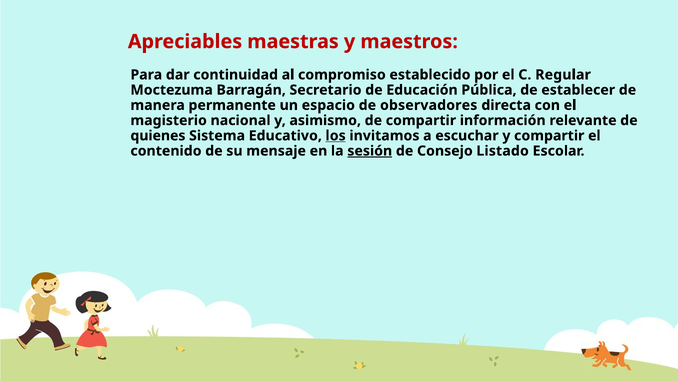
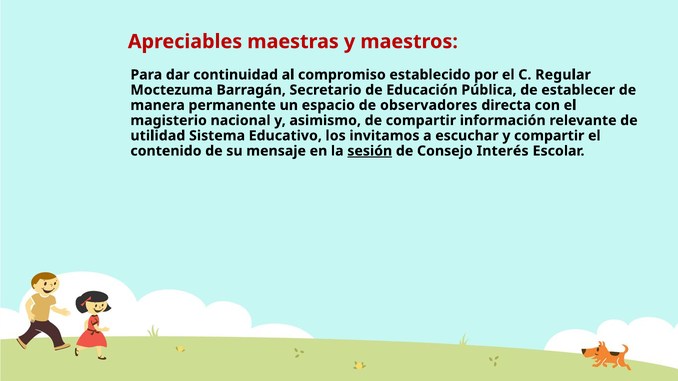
quienes: quienes -> utilidad (158, 136)
los underline: present -> none (336, 136)
Listado: Listado -> Interés (503, 151)
